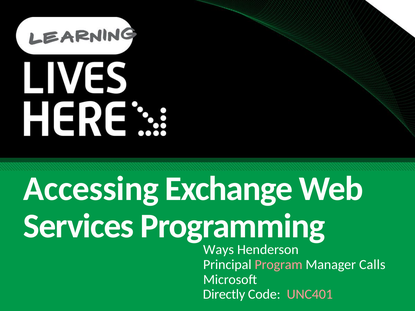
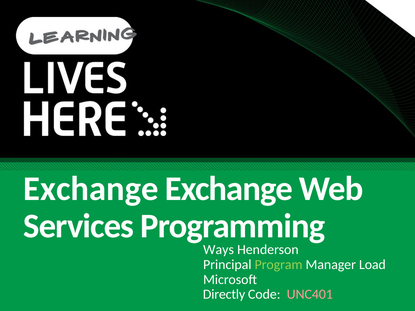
Accessing: Accessing -> Exchange (91, 189)
Program colour: pink -> light green (279, 265)
Calls: Calls -> Load (372, 265)
